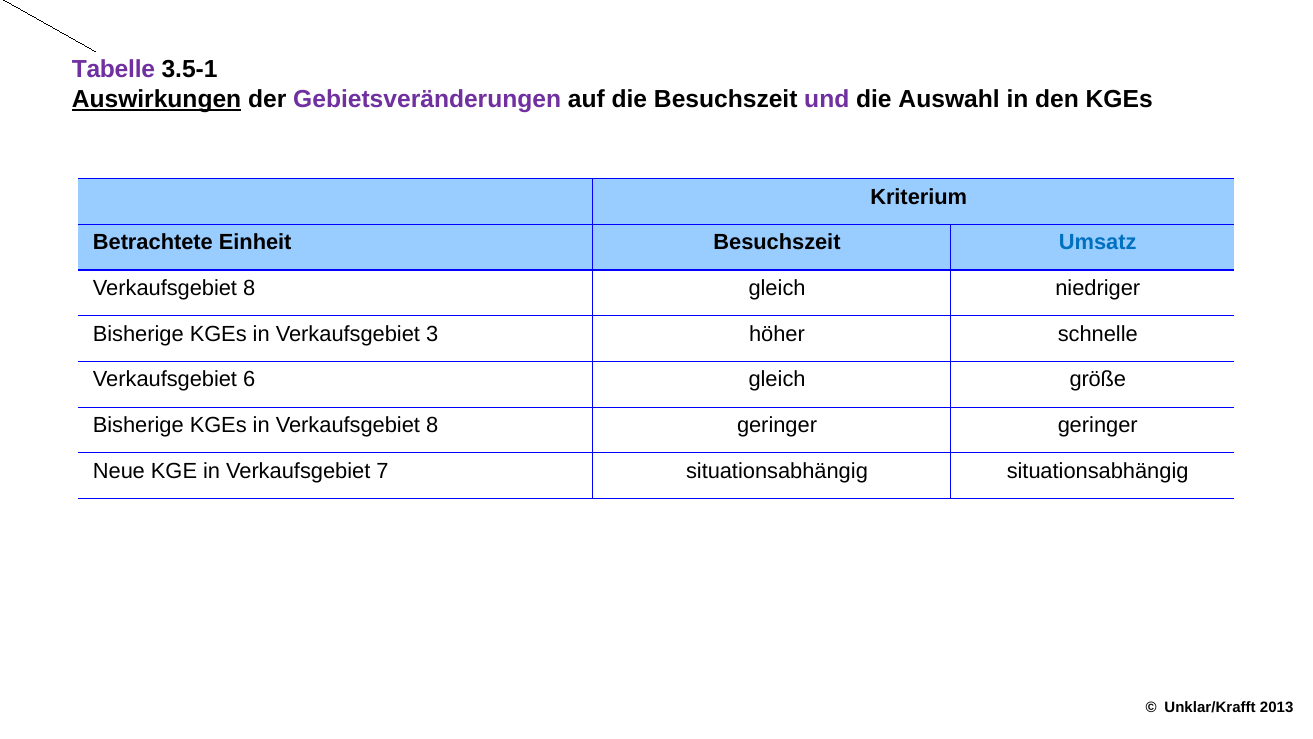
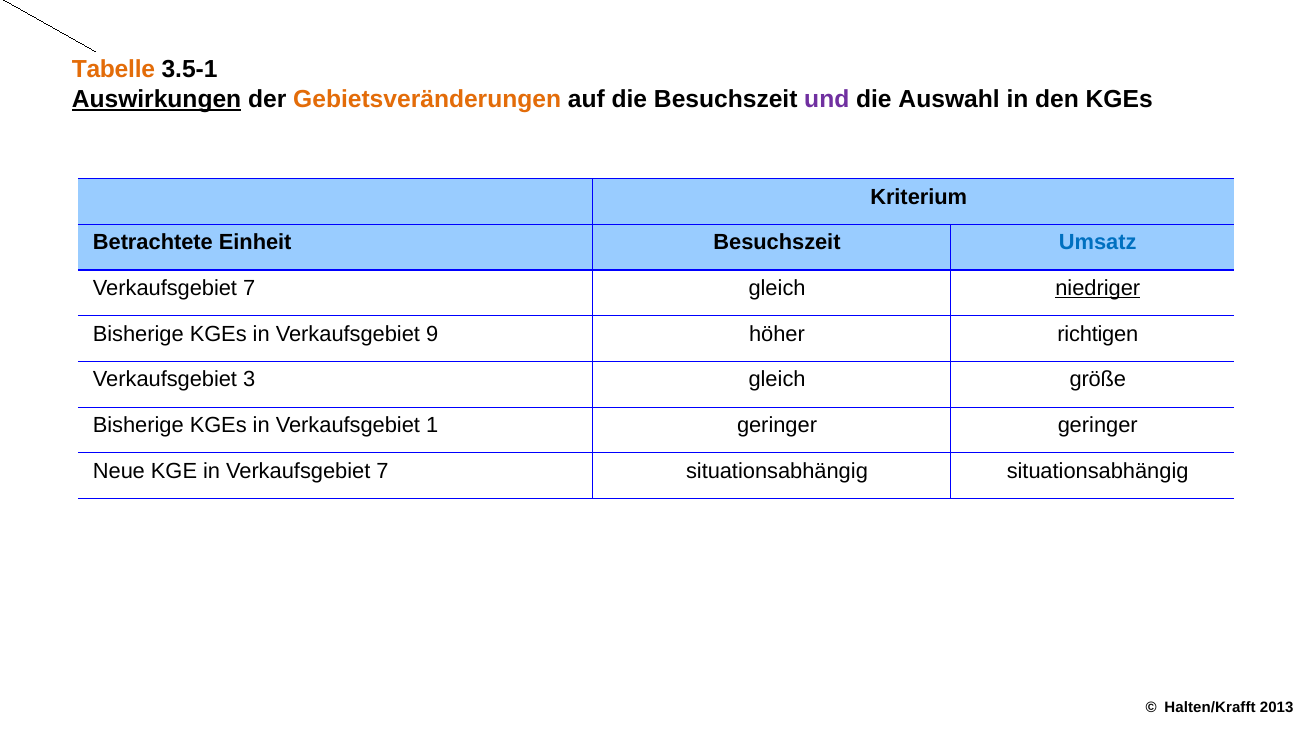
Tabelle colour: purple -> orange (113, 70)
Gebietsveränderungen colour: purple -> orange (427, 99)
8: 8 -> 7 (249, 288)
niedriger underline: none -> present (1098, 288)
3: 3 -> 9 (432, 334)
schnelle: schnelle -> richtigen (1098, 334)
6: 6 -> 3 (249, 380)
in Verkaufsgebiet 8: 8 -> 1 (432, 425)
Unklar/Krafft: Unklar/Krafft -> Halten/Krafft (1210, 707)
